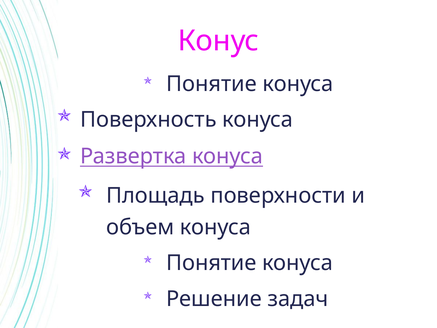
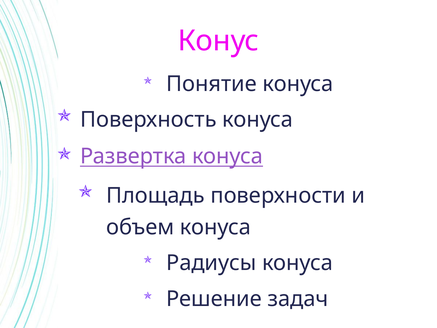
Понятие: Понятие -> Радиусы (211, 263)
